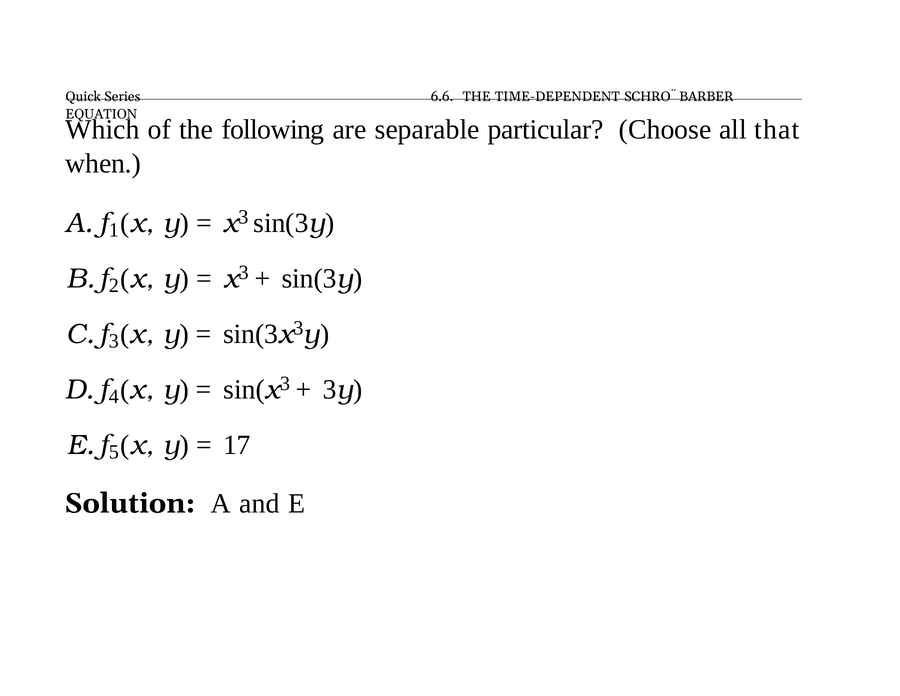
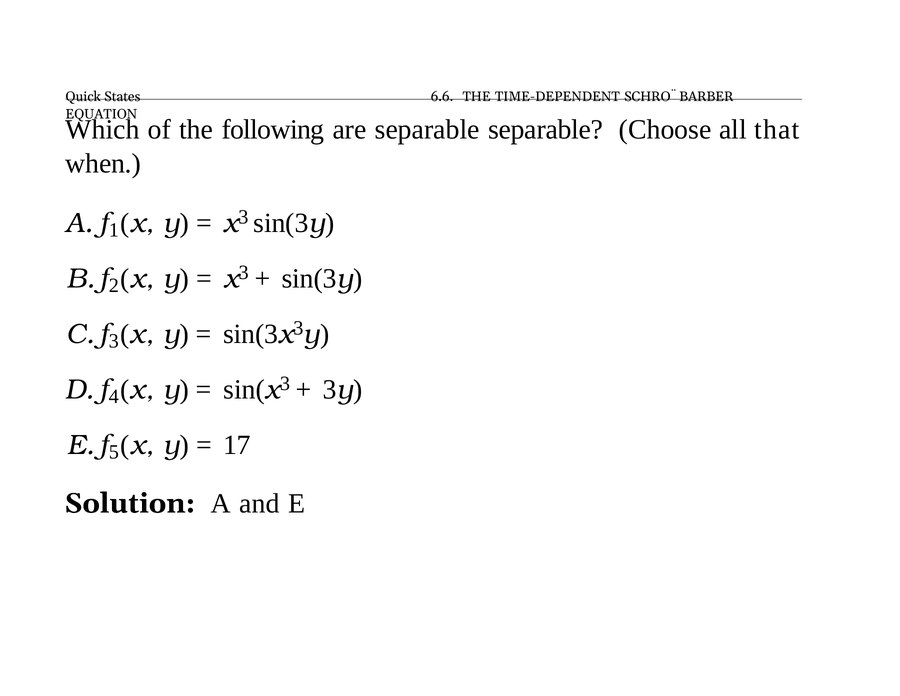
Series: Series -> States (122, 97)
separable particular: particular -> separable (546, 130)
